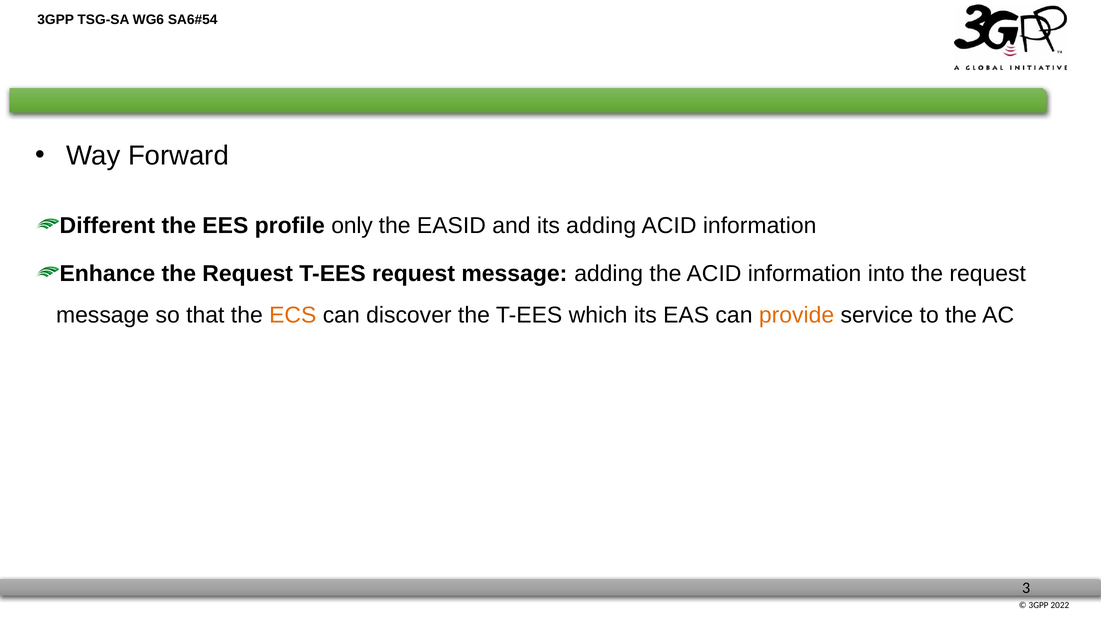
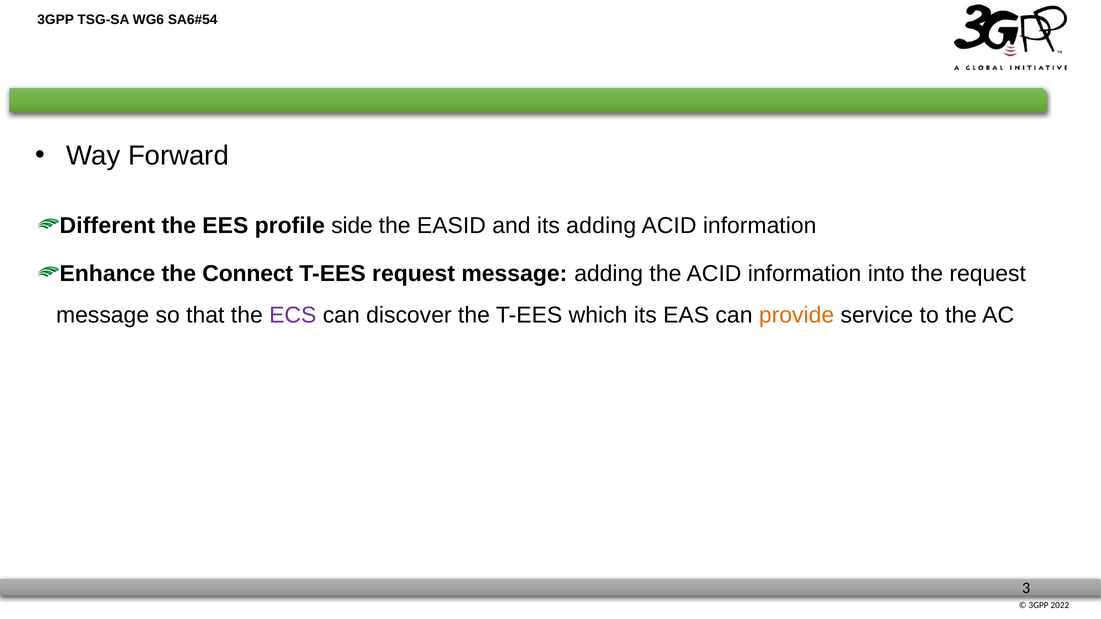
only: only -> side (352, 226)
Enhance the Request: Request -> Connect (248, 274)
ECS colour: orange -> purple (293, 315)
